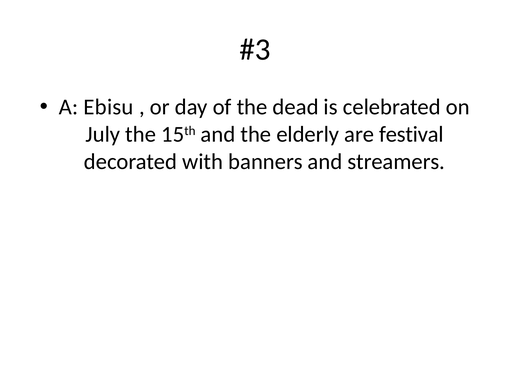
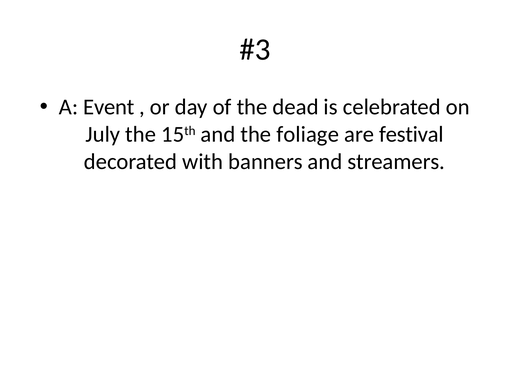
Ebisu: Ebisu -> Event (109, 107)
elderly: elderly -> foliage (308, 134)
